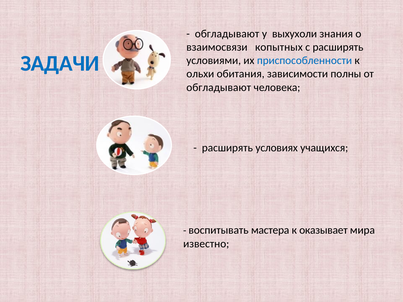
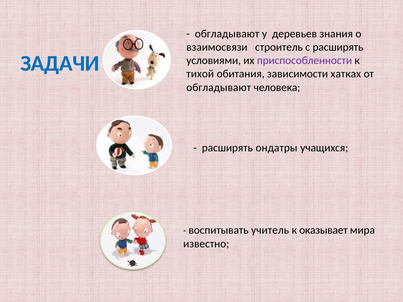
выхухоли: выхухоли -> деревьев (295, 34)
копытных: копытных -> строитель (279, 47)
приспособленности colour: blue -> purple (304, 61)
ольхи: ольхи -> тихой (200, 74)
полны: полны -> хатках (346, 74)
условиях: условиях -> ондатры (277, 148)
мастера: мастера -> учитель (270, 230)
